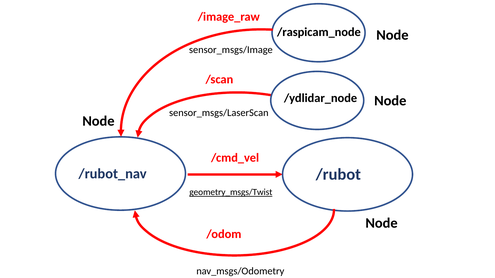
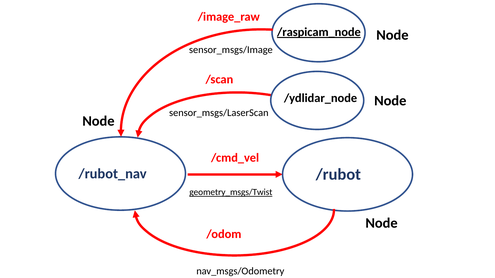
/raspicam_node underline: none -> present (319, 32)
